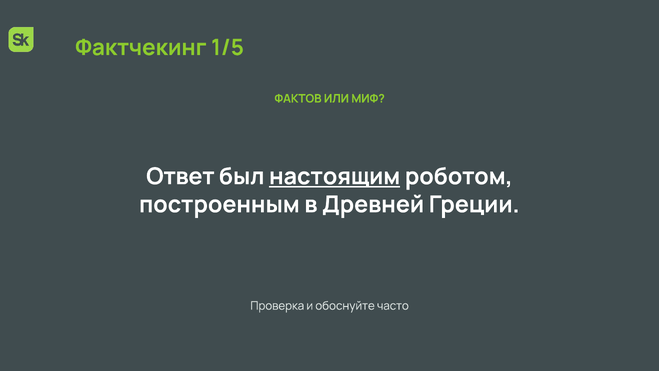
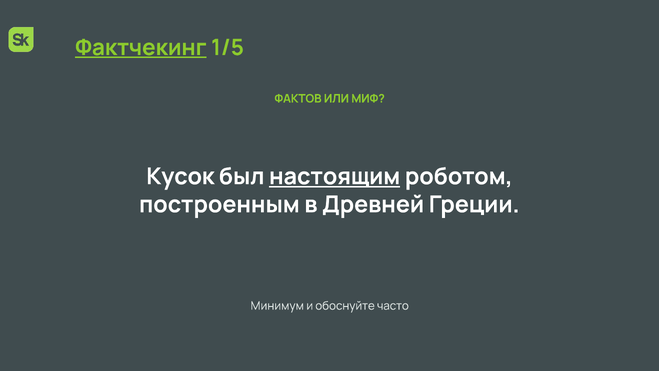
Фактчекинг underline: none -> present (141, 48)
Ответ: Ответ -> Кусок (180, 176)
Проверка: Проверка -> Минимум (277, 306)
